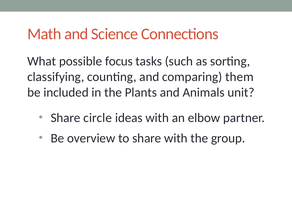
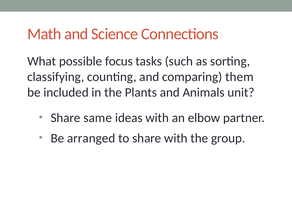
circle: circle -> same (98, 118)
overview: overview -> arranged (91, 138)
